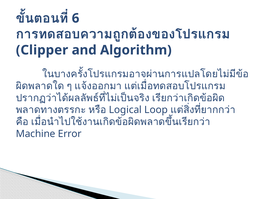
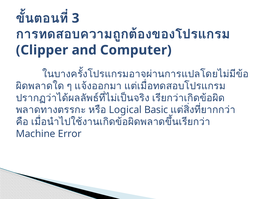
6: 6 -> 3 (76, 18)
Algorithm: Algorithm -> Computer (136, 50)
Loop: Loop -> Basic (156, 110)
